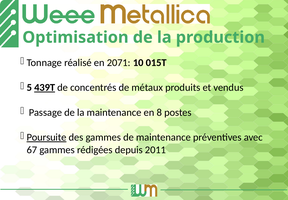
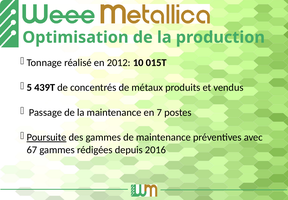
2071: 2071 -> 2012 (119, 62)
439T underline: present -> none (45, 87)
8: 8 -> 7 (159, 112)
2011: 2011 -> 2016 (155, 149)
